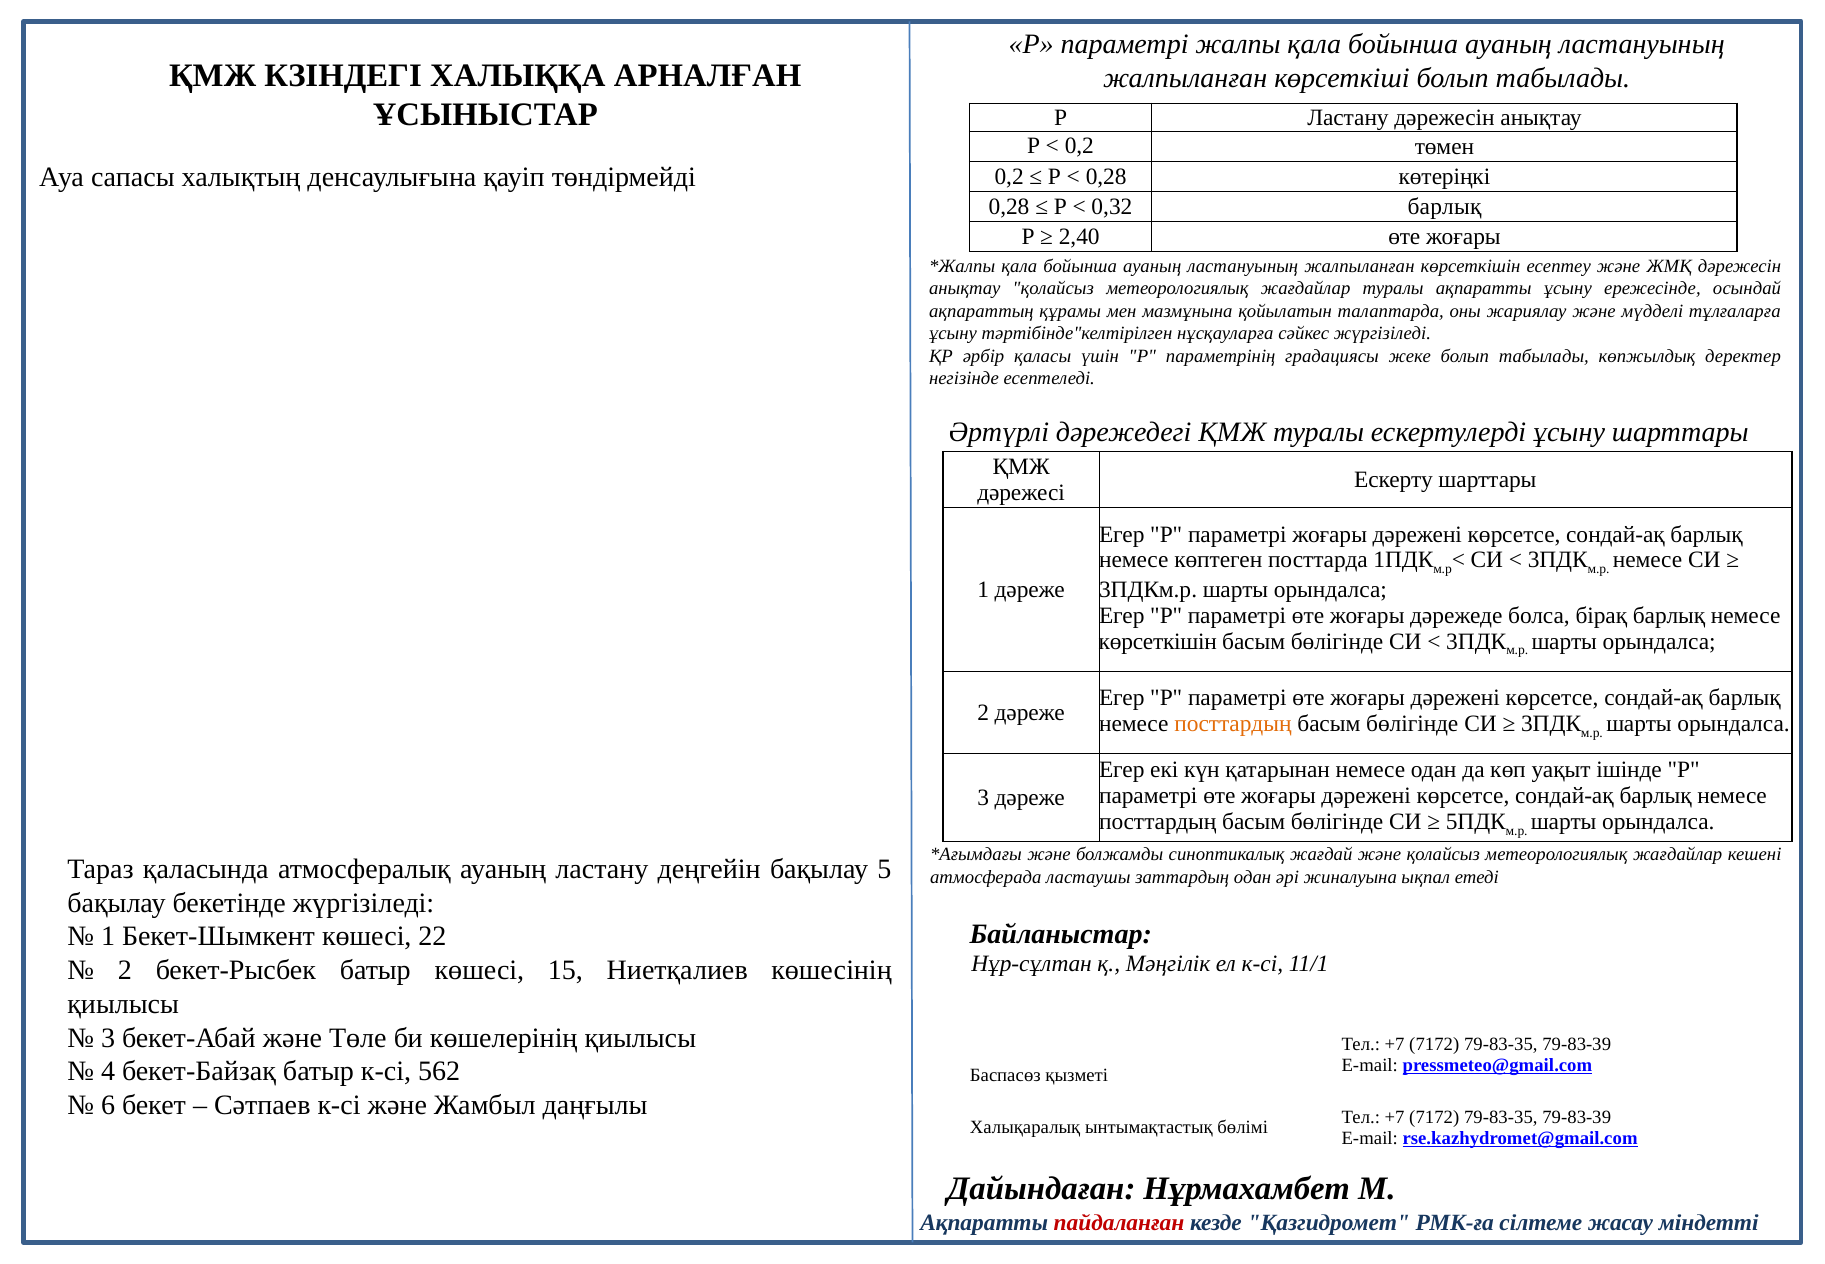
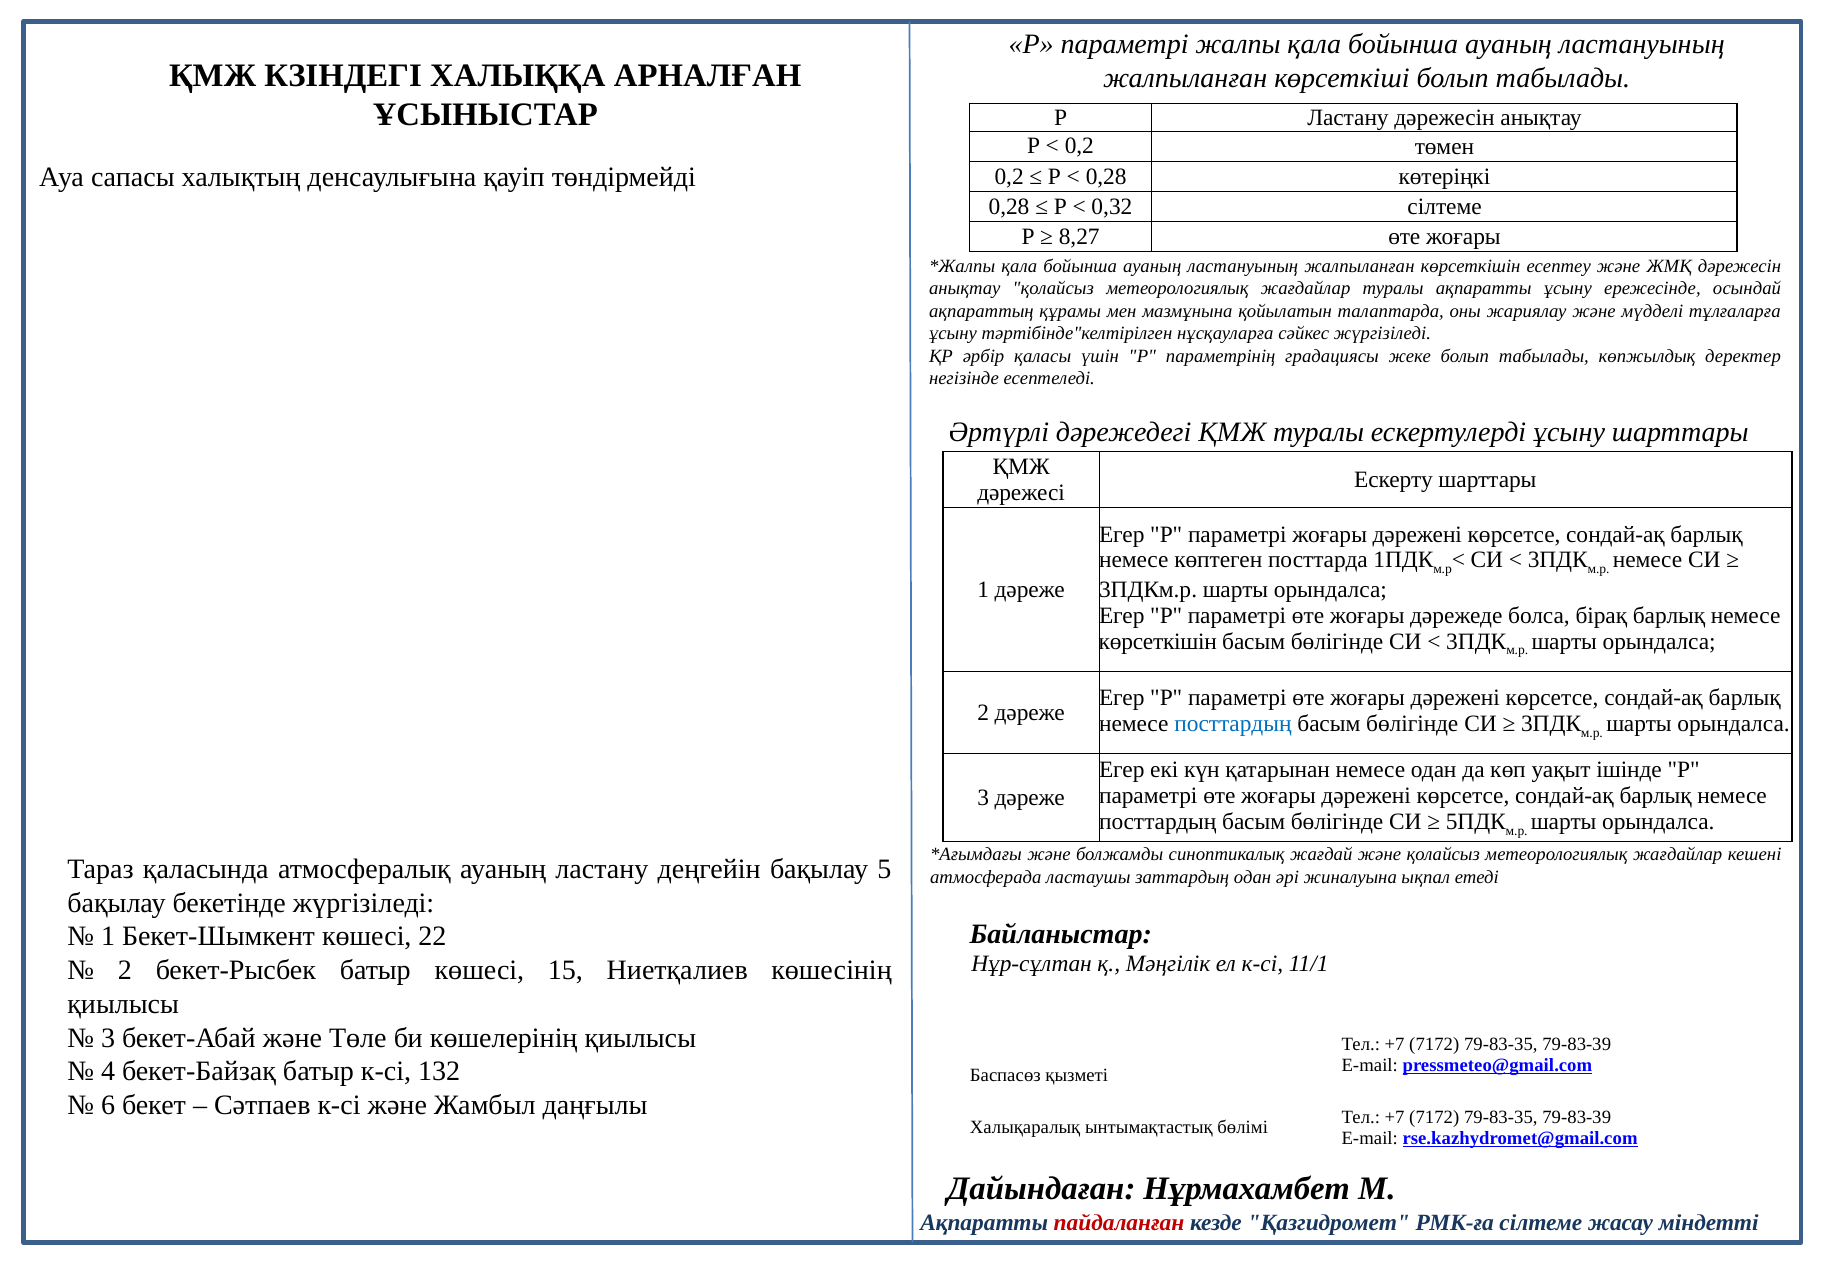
0,32 барлық: барлық -> сілтеме (1445, 207)
2,40: 2,40 -> 8,27 (1079, 236)
посттардың colour: orange -> blue (1233, 723)
562: 562 -> 132 (439, 1071)
